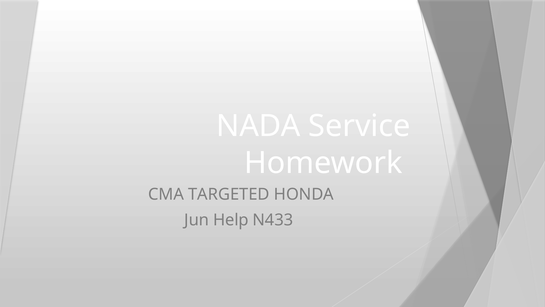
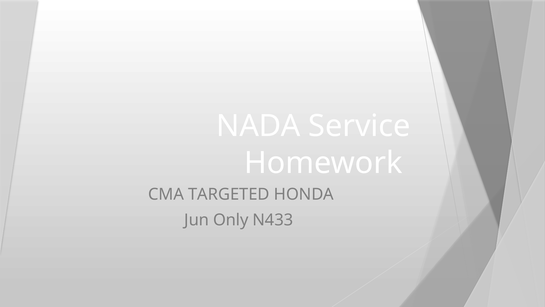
Help: Help -> Only (231, 220)
